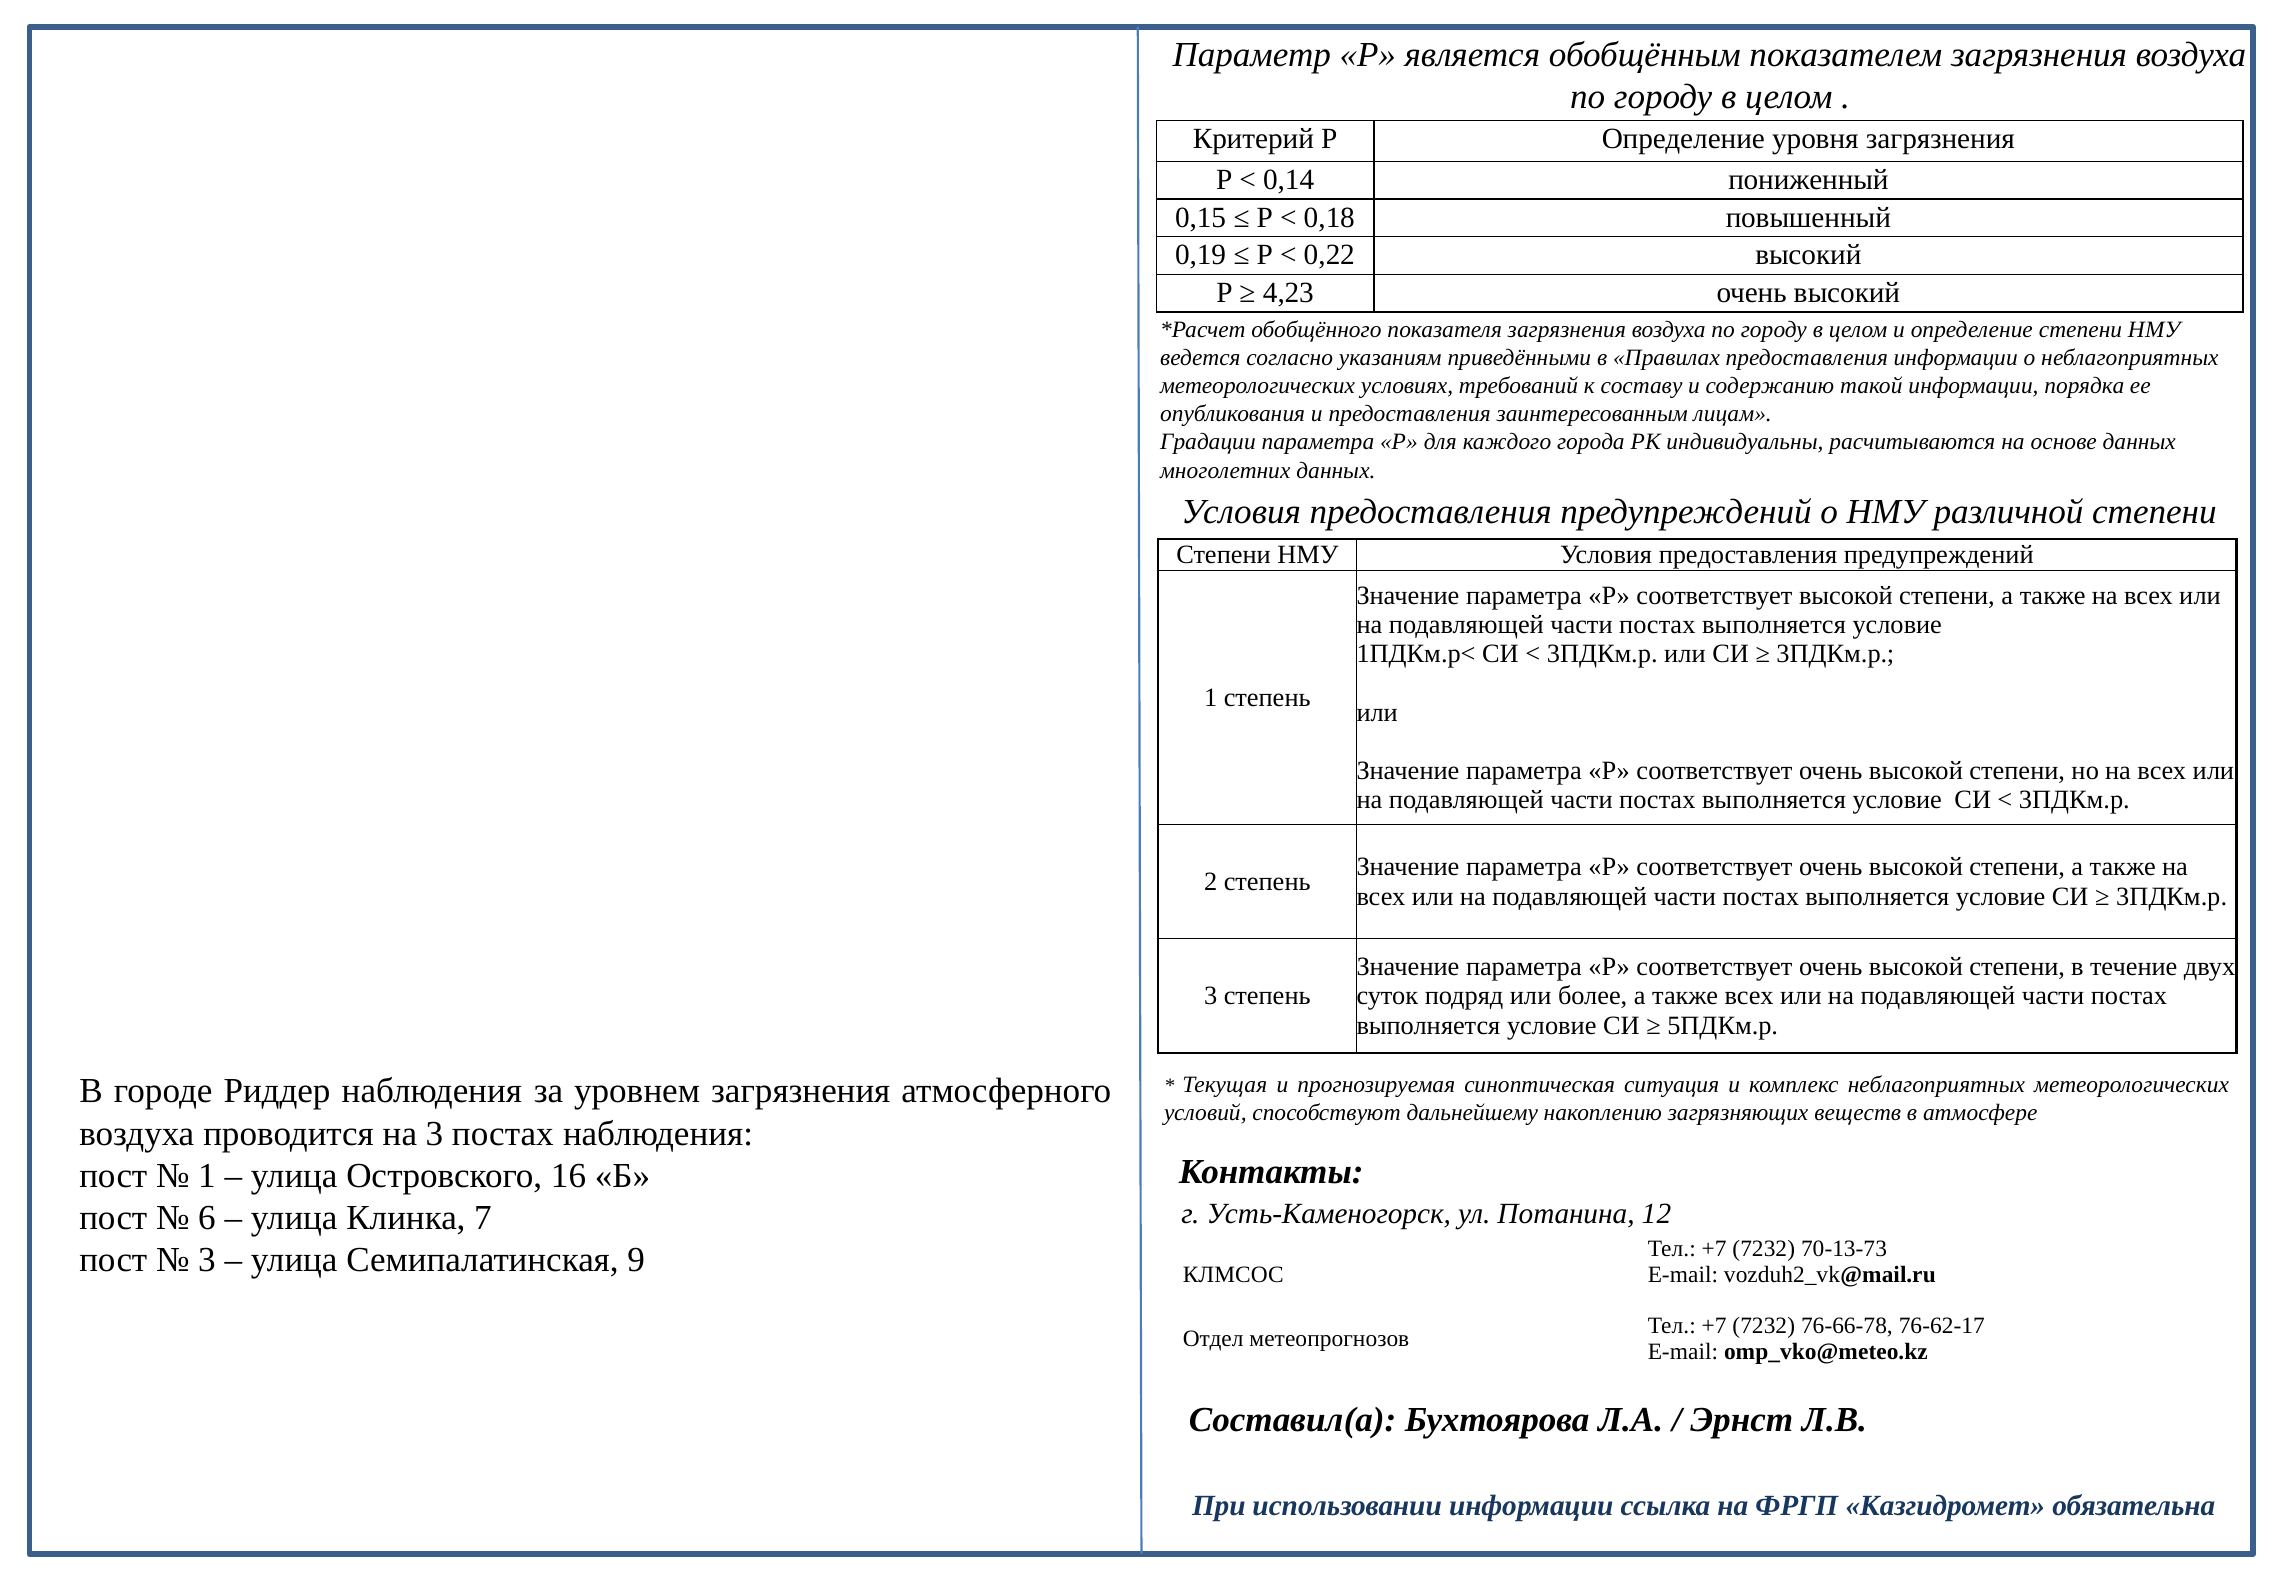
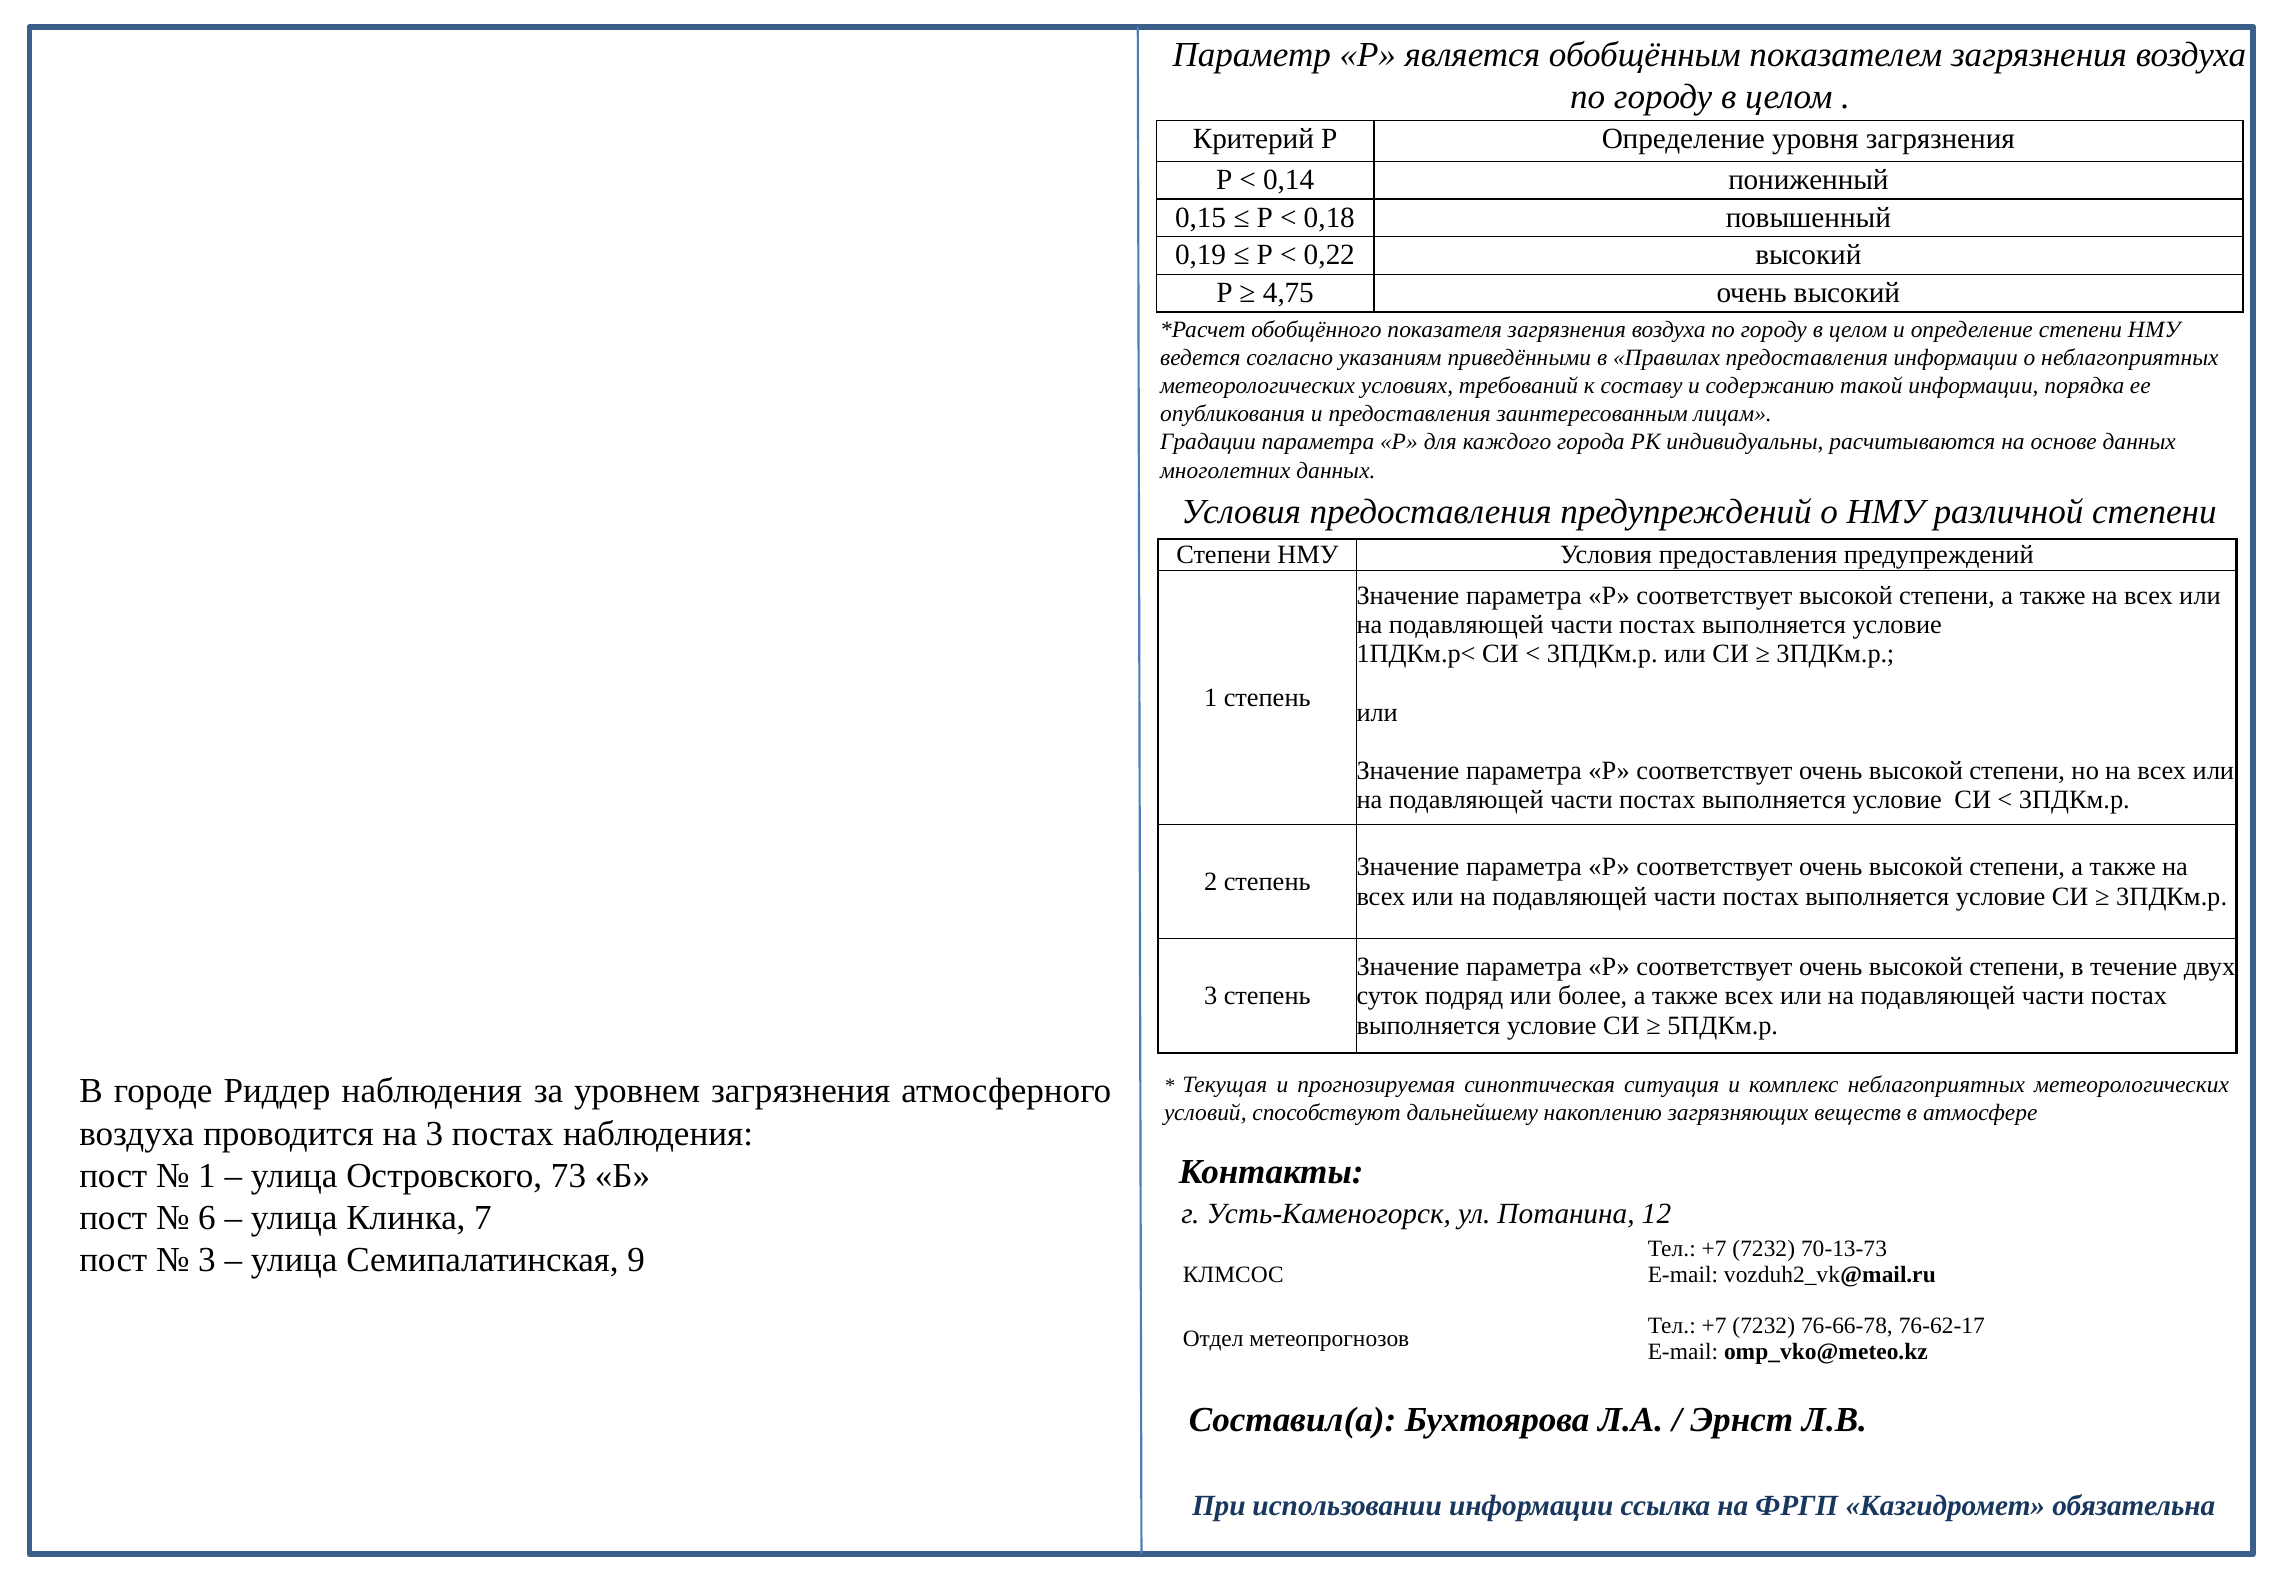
4,23: 4,23 -> 4,75 (1288, 293)
16: 16 -> 73 (569, 1175)
